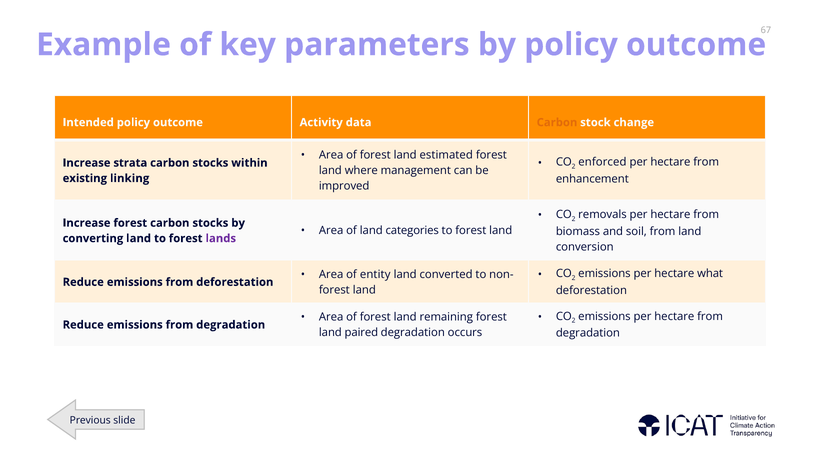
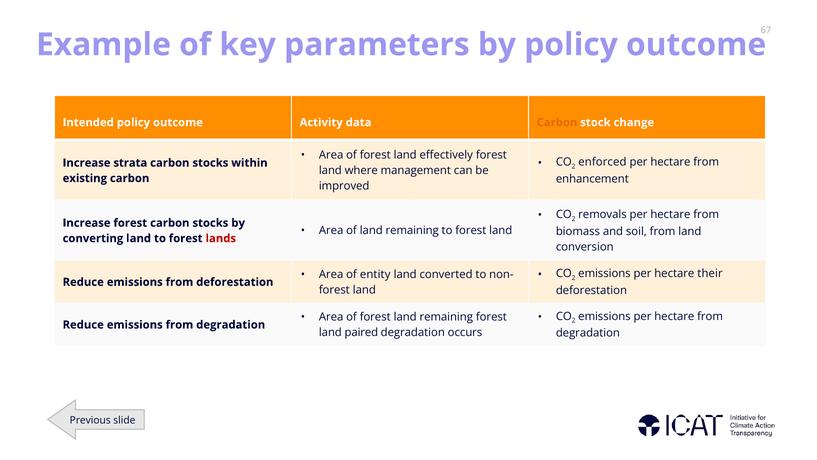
estimated: estimated -> effectively (446, 155)
existing linking: linking -> carbon (130, 178)
of land categories: categories -> remaining (412, 231)
lands colour: purple -> red (221, 238)
what: what -> their (710, 273)
